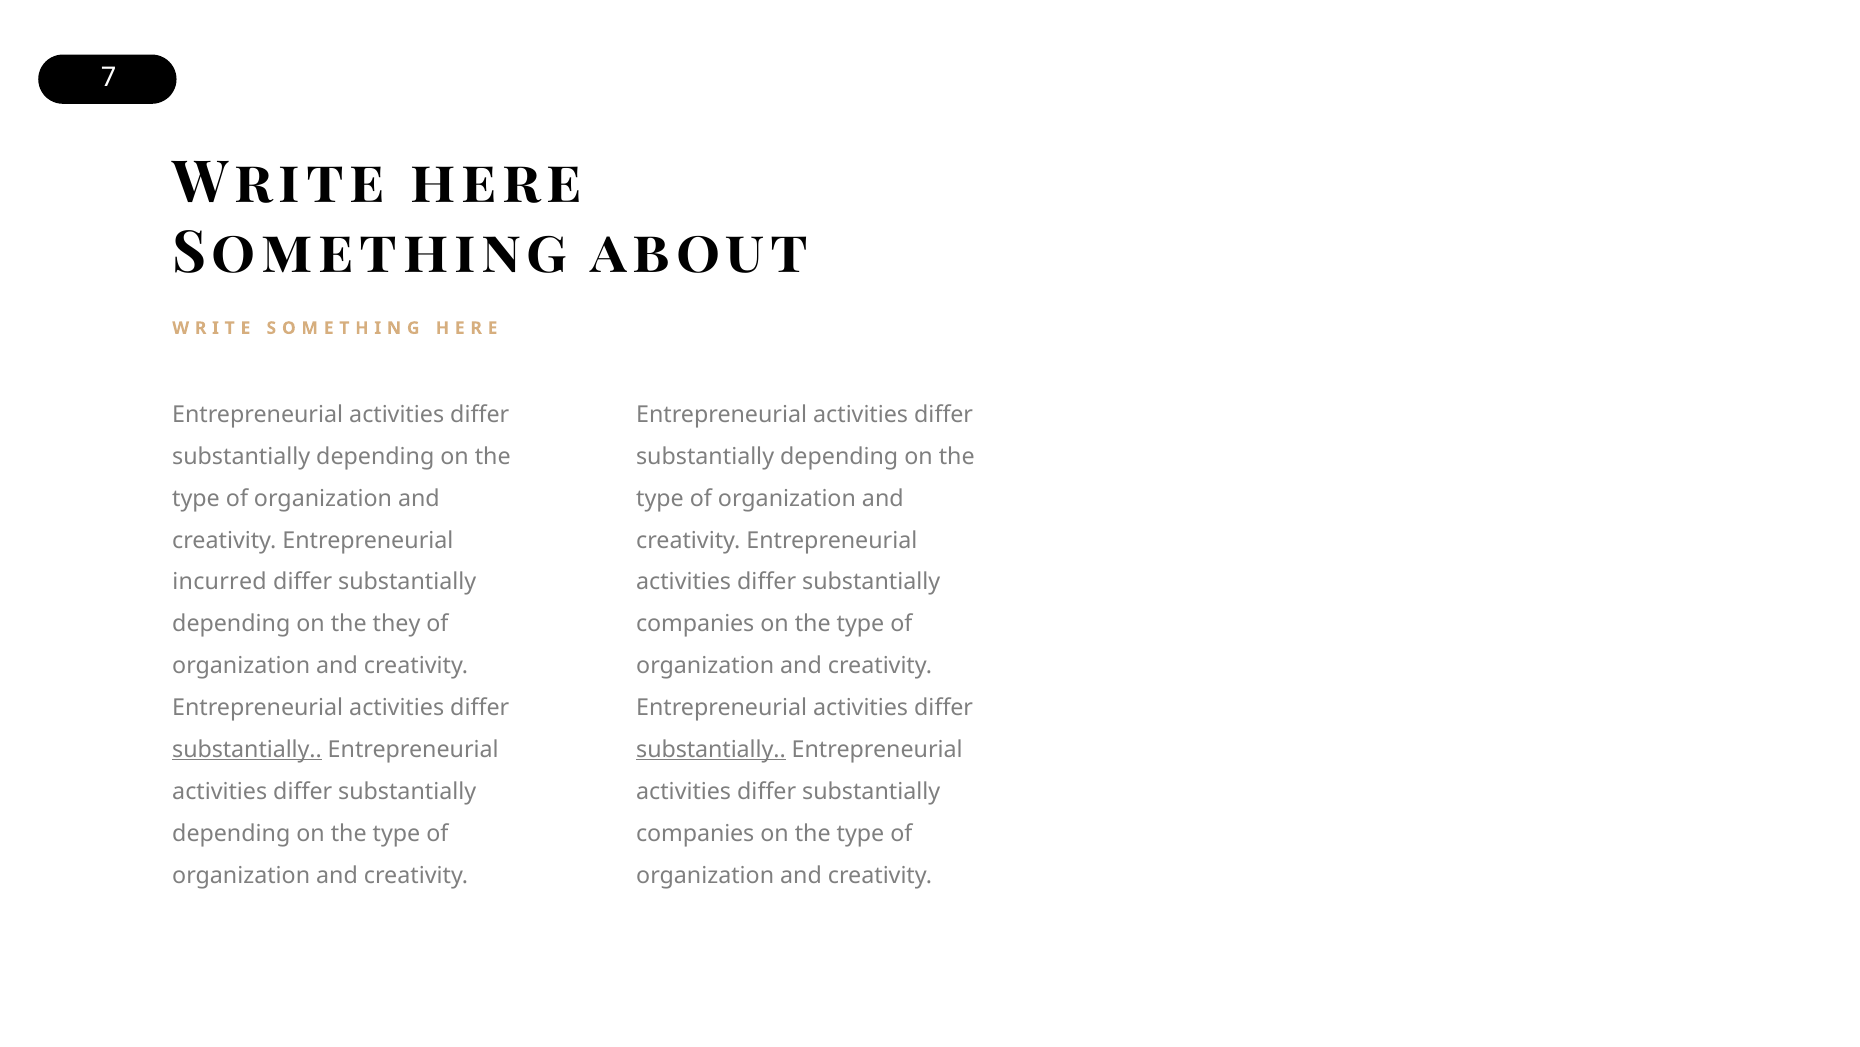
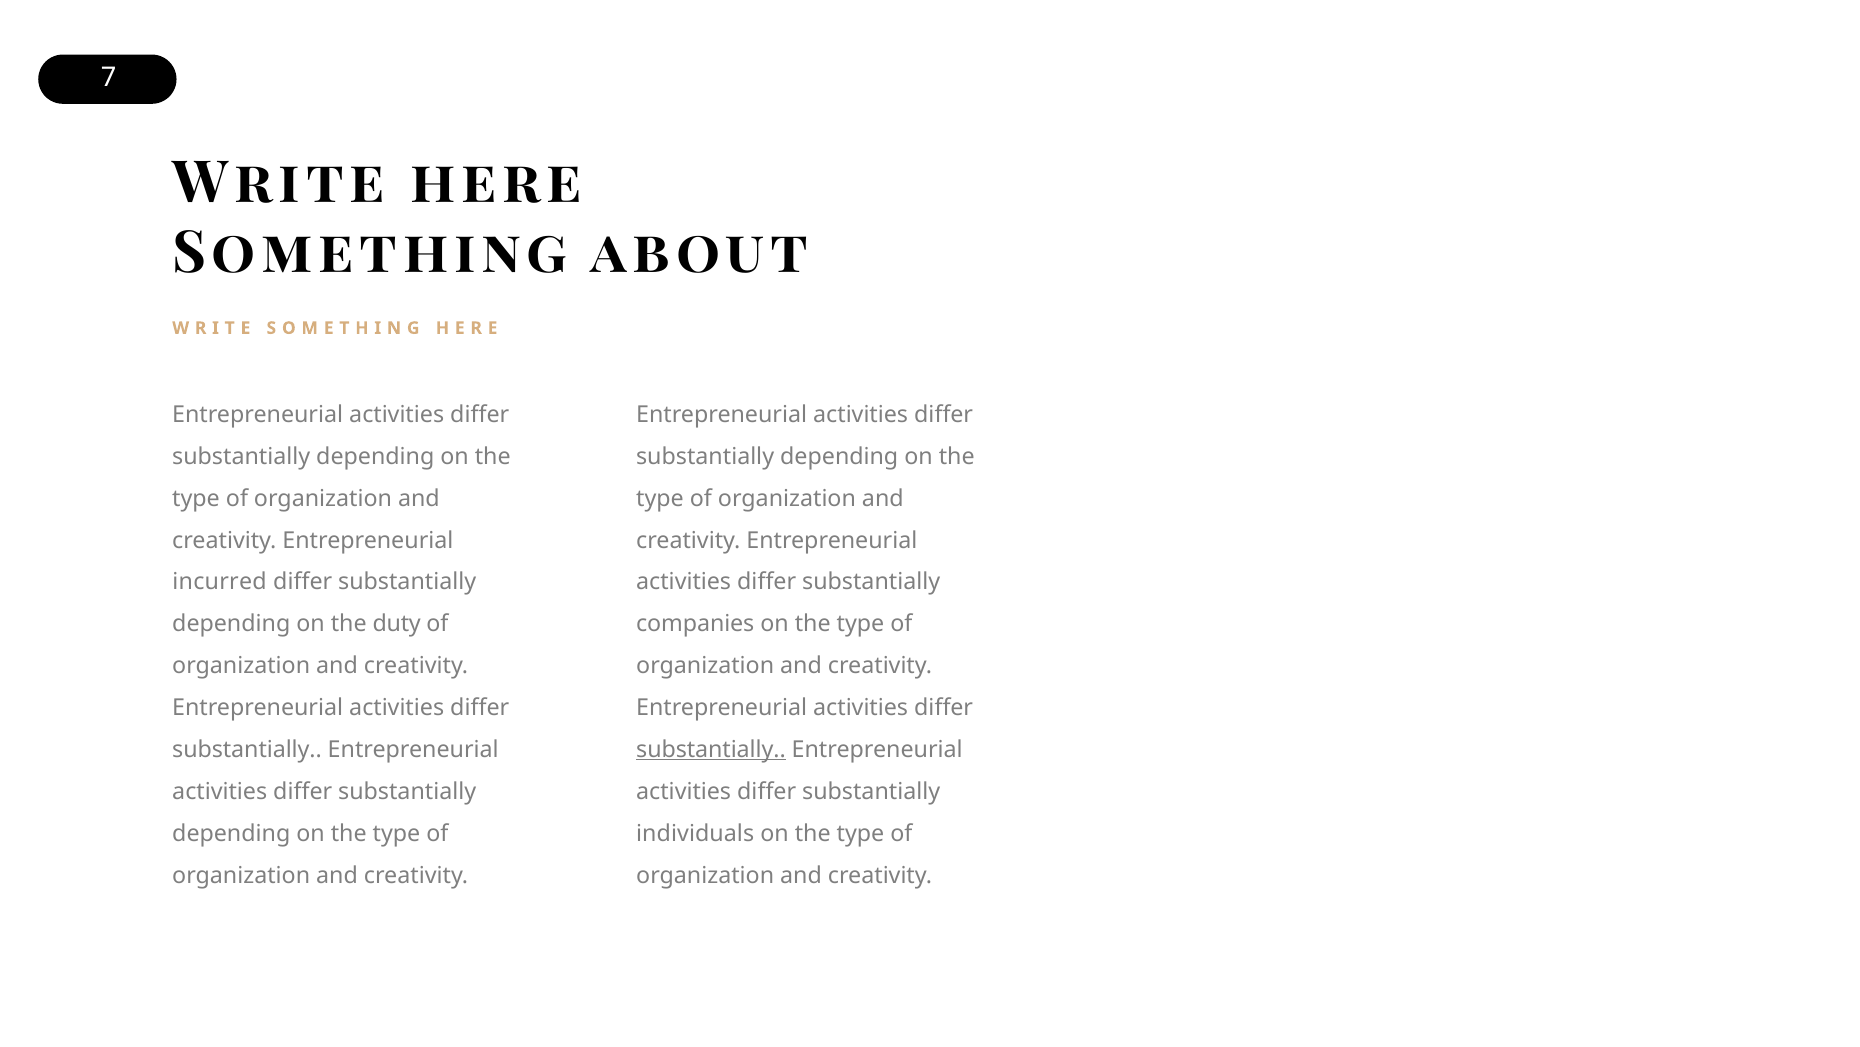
they: they -> duty (397, 624)
substantially underline: present -> none (247, 749)
companies: companies -> individuals (695, 833)
